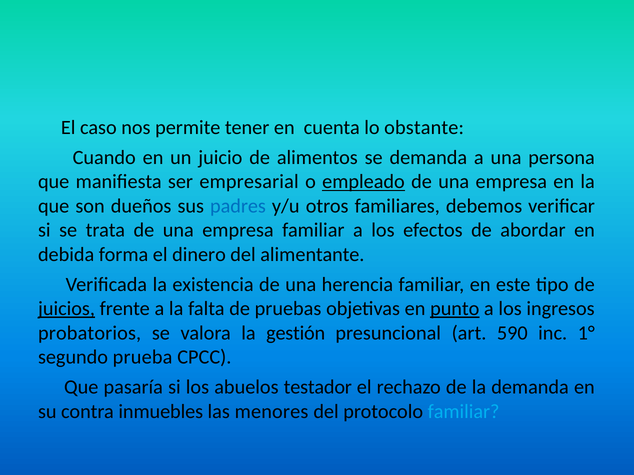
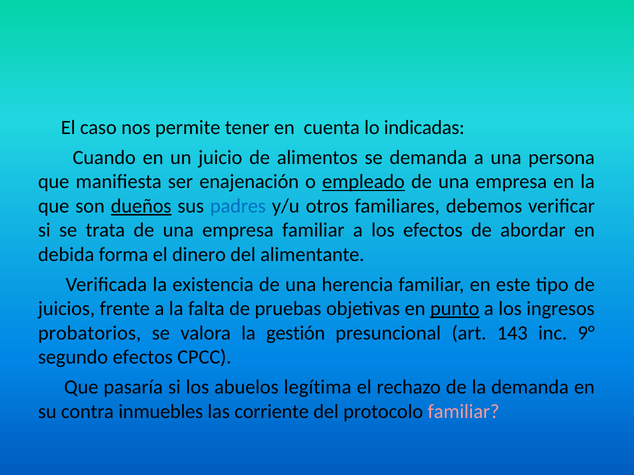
obstante: obstante -> indicadas (424, 128)
empresarial: empresarial -> enajenación (249, 182)
dueños underline: none -> present (141, 206)
juicios underline: present -> none (66, 309)
590: 590 -> 143 (512, 333)
1°: 1° -> 9° (586, 333)
segundo prueba: prueba -> efectos (143, 358)
testador: testador -> legítima (318, 387)
menores: menores -> corriente (272, 412)
familiar colour: light blue -> pink (464, 412)
